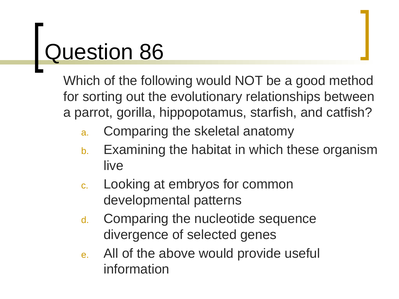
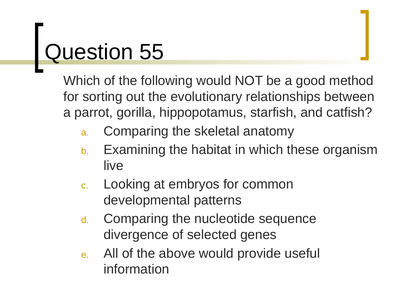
86: 86 -> 55 (152, 52)
